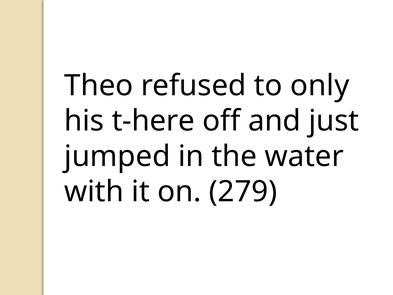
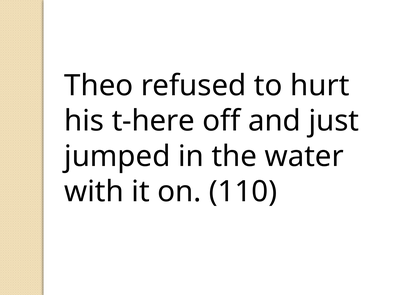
only: only -> hurt (320, 85)
279: 279 -> 110 (243, 192)
